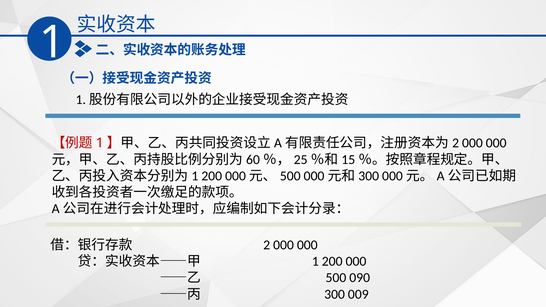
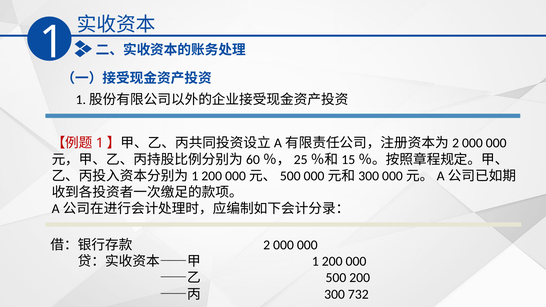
500 090: 090 -> 200 (360, 278)
009: 009 -> 732 (358, 294)
